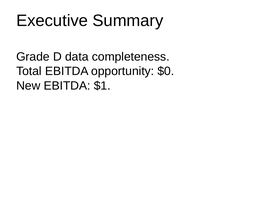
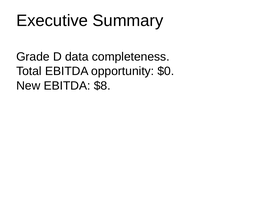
$1: $1 -> $8 (102, 86)
